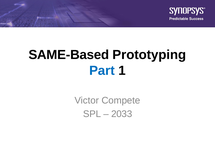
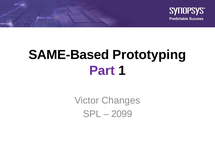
Part colour: blue -> purple (102, 71)
Compete: Compete -> Changes (121, 101)
2033: 2033 -> 2099 (122, 114)
